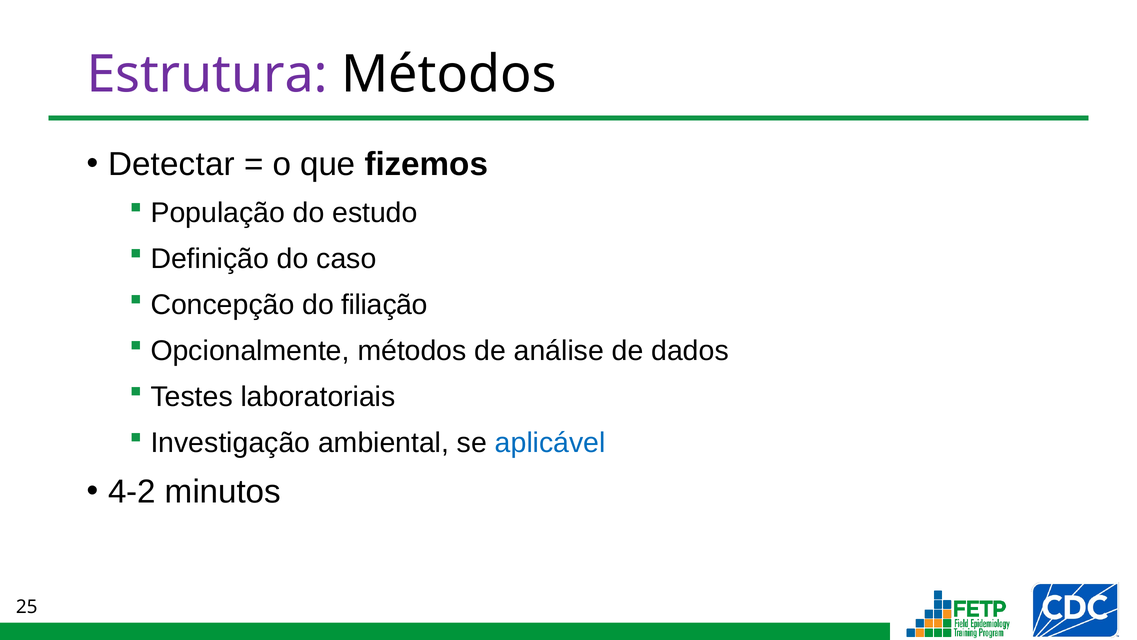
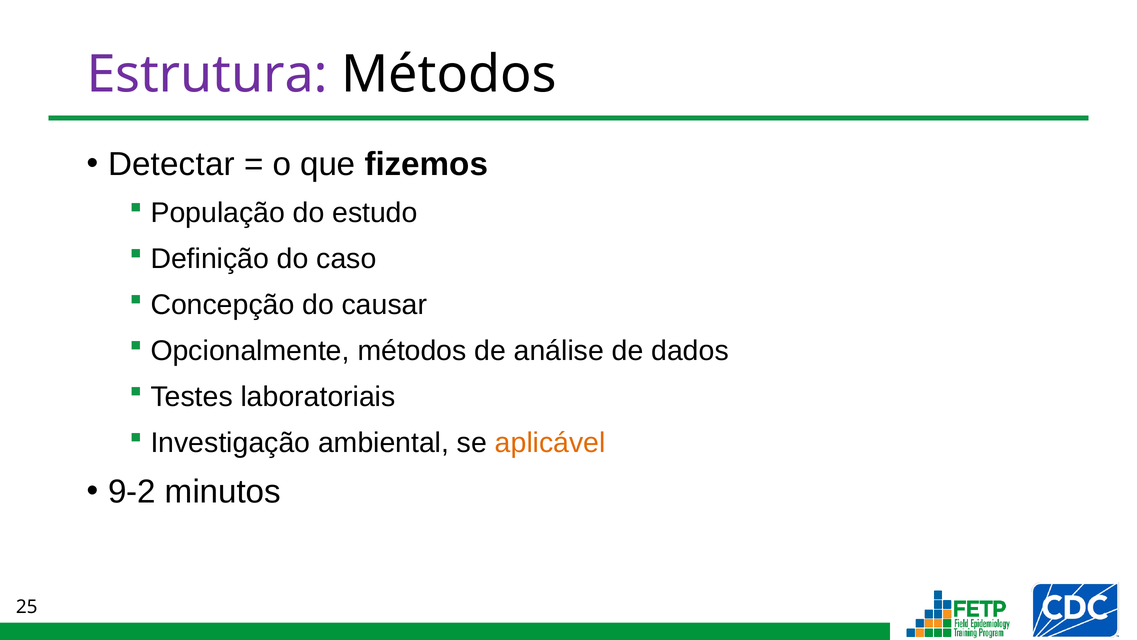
filiação: filiação -> causar (384, 305)
aplicável colour: blue -> orange (550, 443)
4-2: 4-2 -> 9-2 (132, 492)
